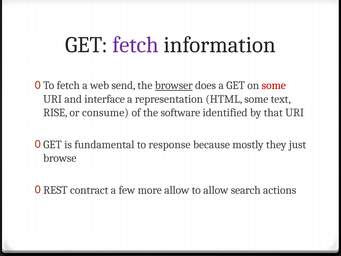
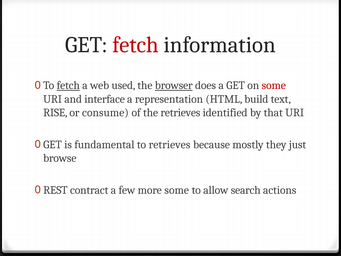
fetch colour: purple -> red (136, 45)
fetch underline: none -> present (68, 85)
send: send -> used (123, 85)
HTML some: some -> build (256, 99)
the software: software -> retrieves (180, 113)
to response: response -> retrieves (170, 144)
more allow: allow -> some (177, 190)
